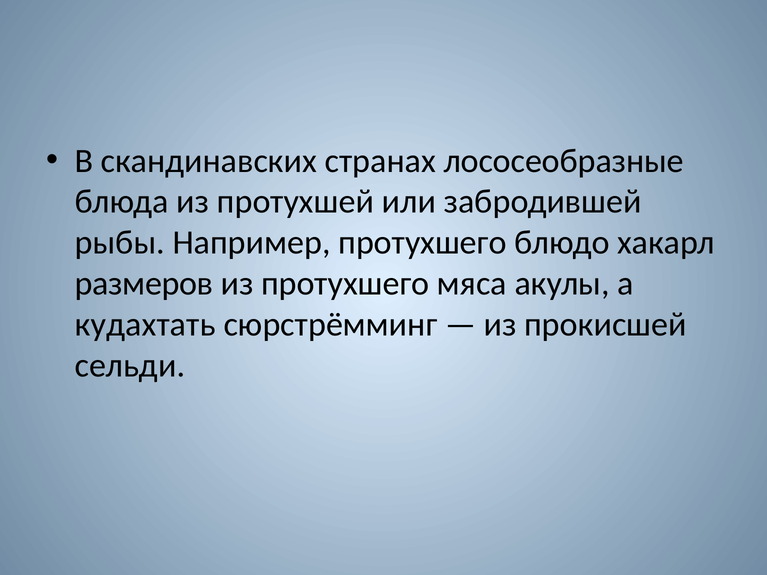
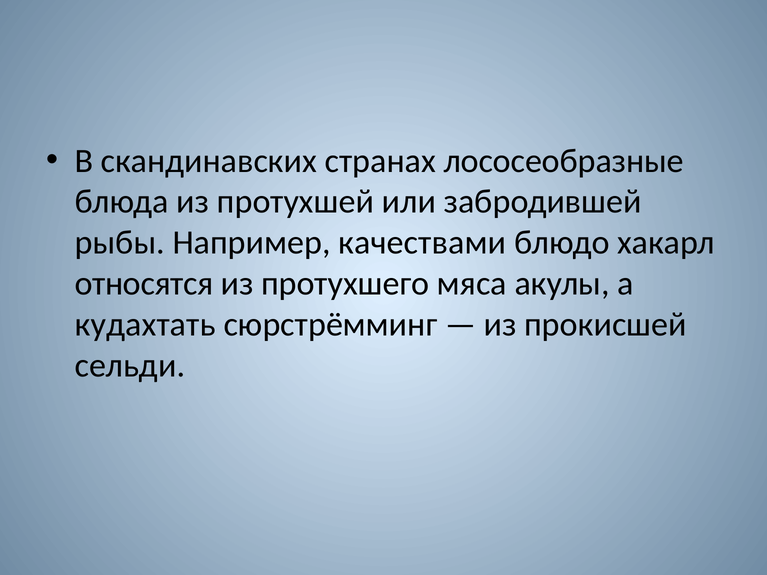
Например протухшего: протухшего -> качествами (422, 243)
размеров: размеров -> относятся (144, 284)
